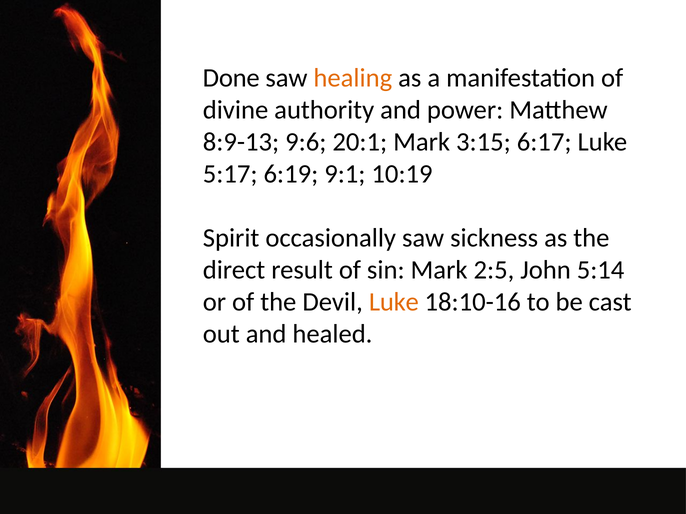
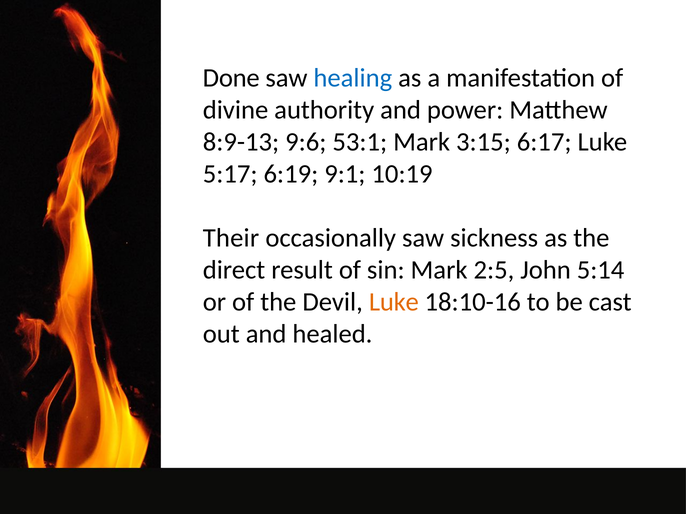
healing colour: orange -> blue (353, 78)
20:1: 20:1 -> 53:1 (360, 142)
Spirit: Spirit -> Their (231, 238)
